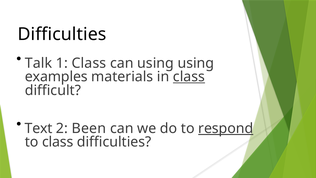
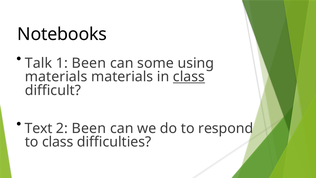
Difficulties: Difficulties -> Notebooks (62, 34)
1 Class: Class -> Been (89, 63)
can using: using -> some (156, 63)
examples: examples -> materials (56, 77)
respond underline: present -> none (226, 128)
